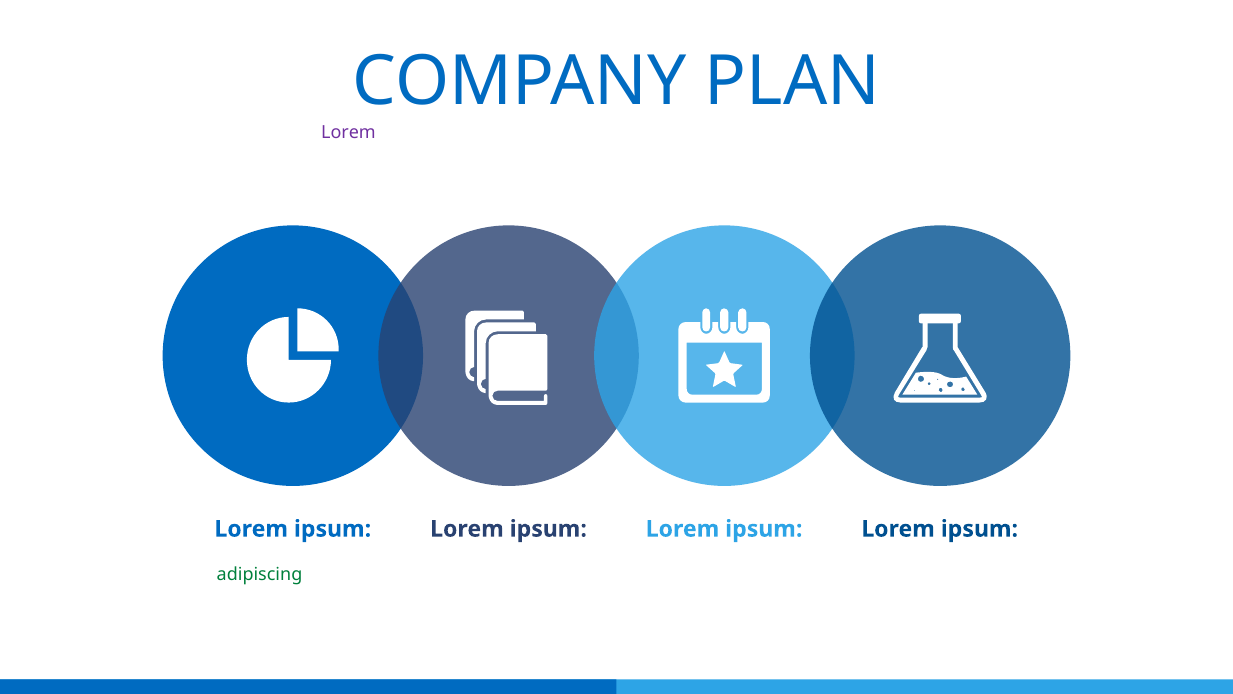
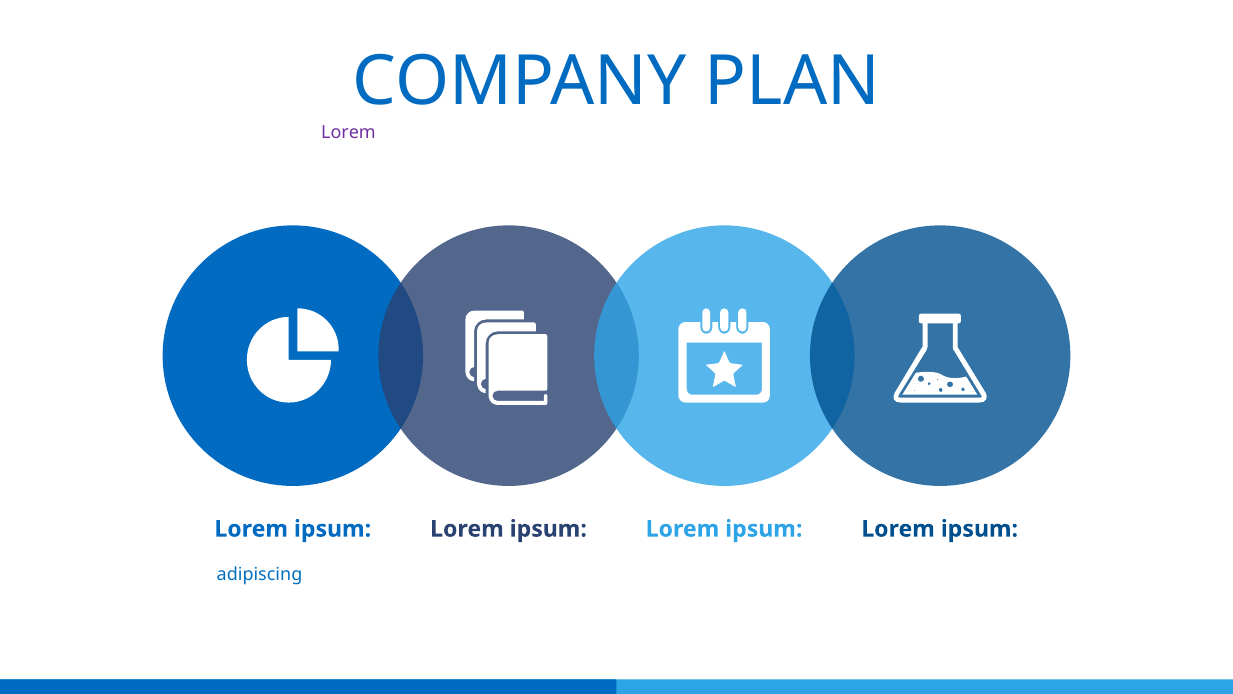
adipiscing colour: green -> blue (260, 575)
